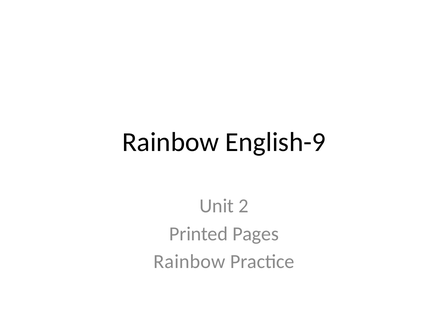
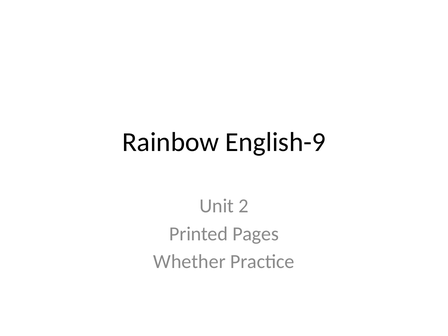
Rainbow: Rainbow -> Whether (190, 262)
